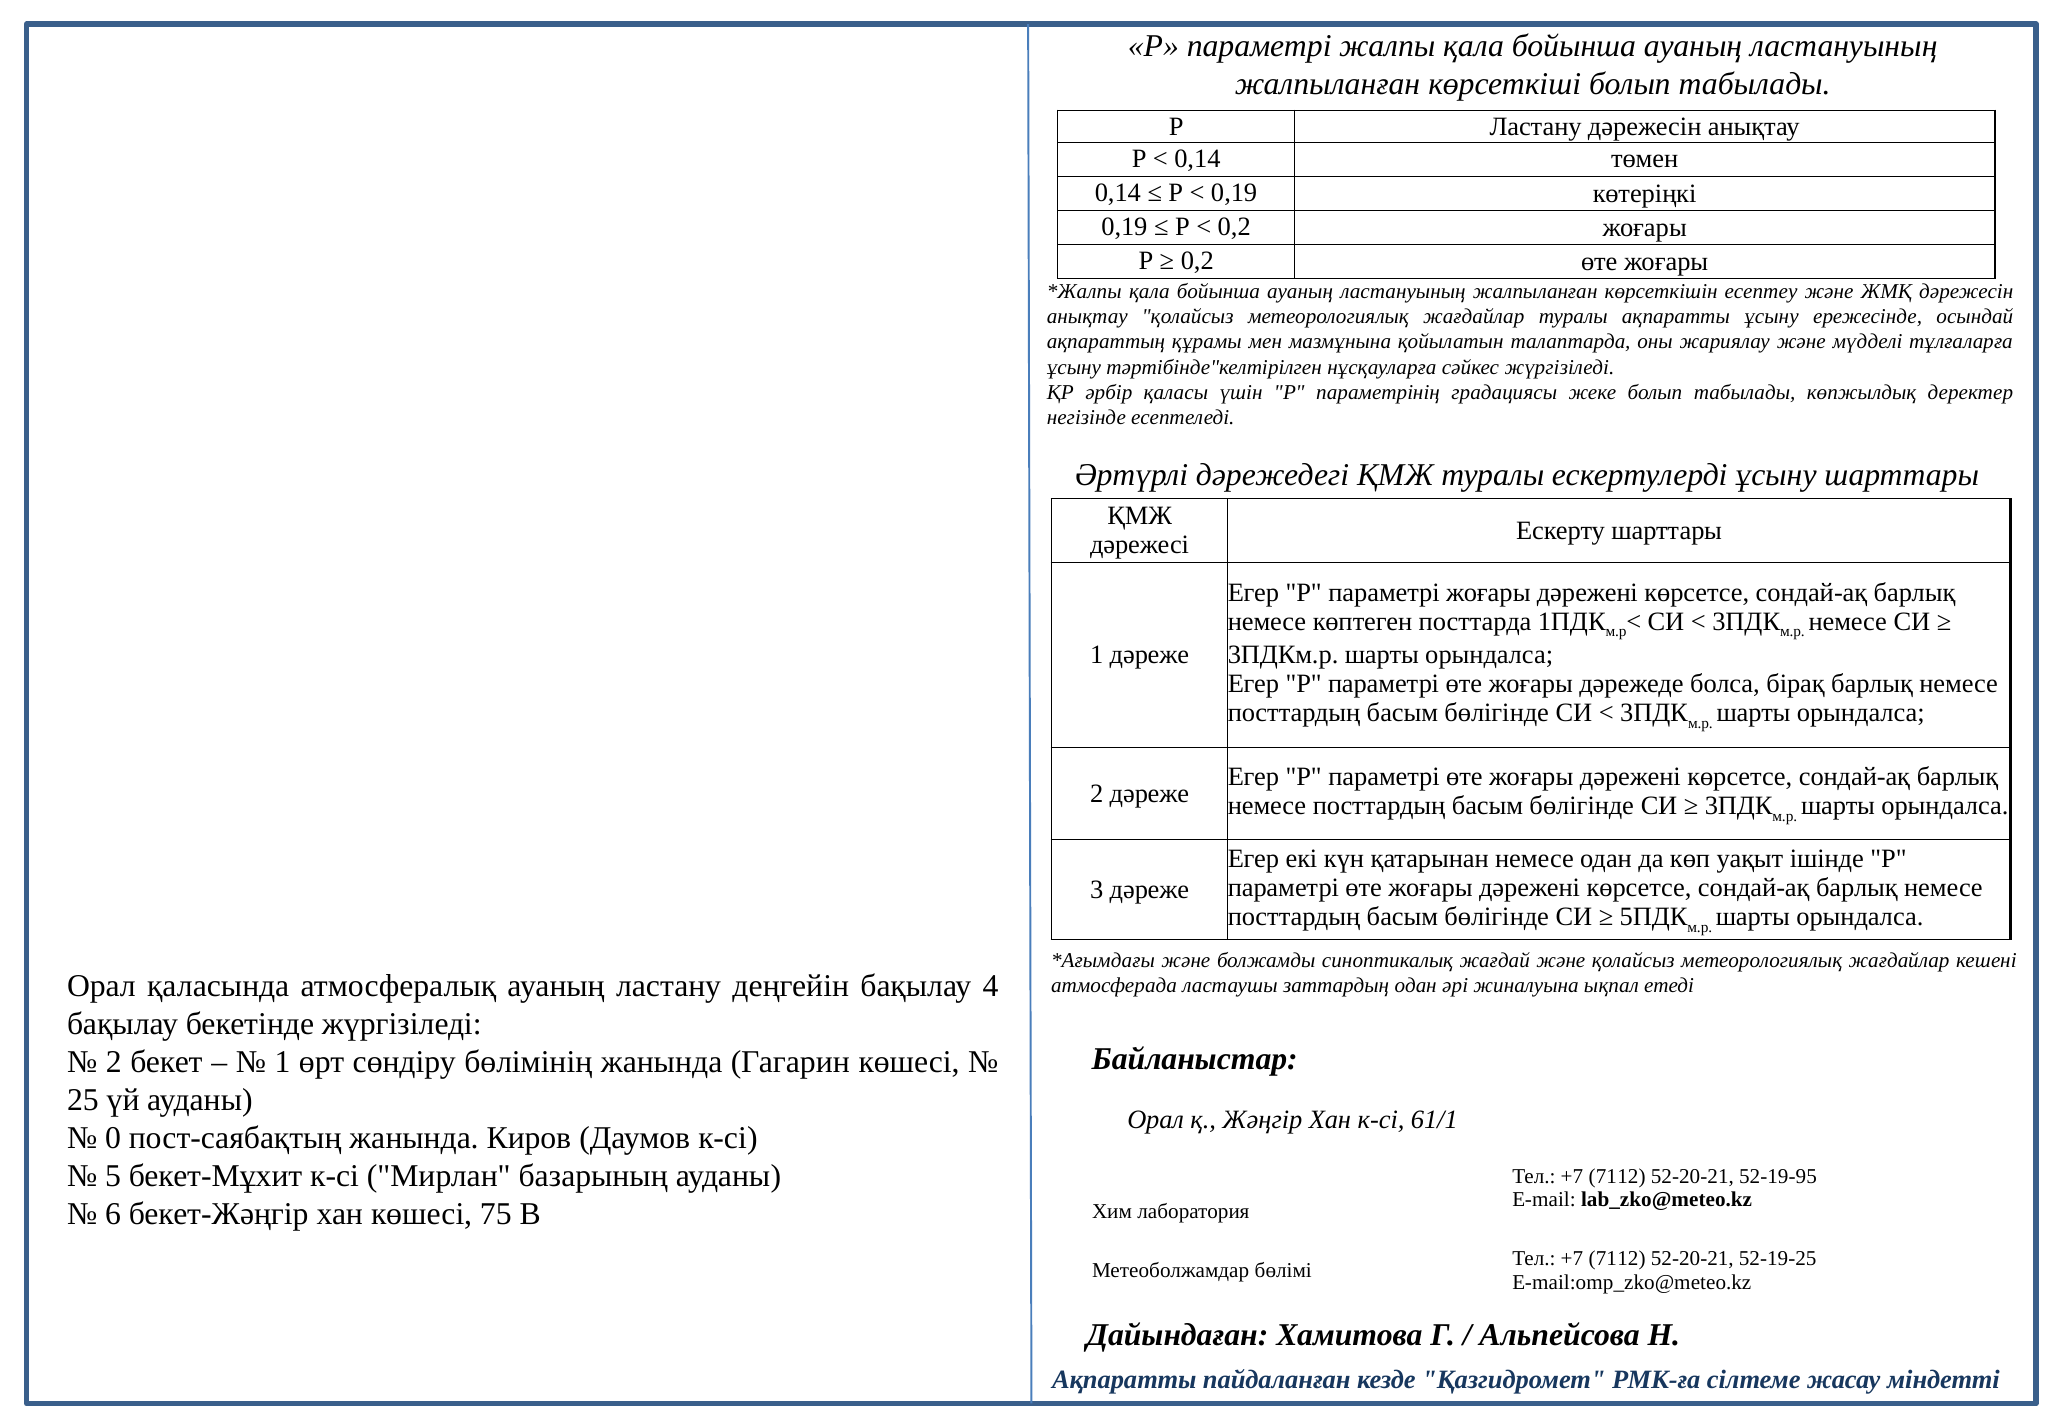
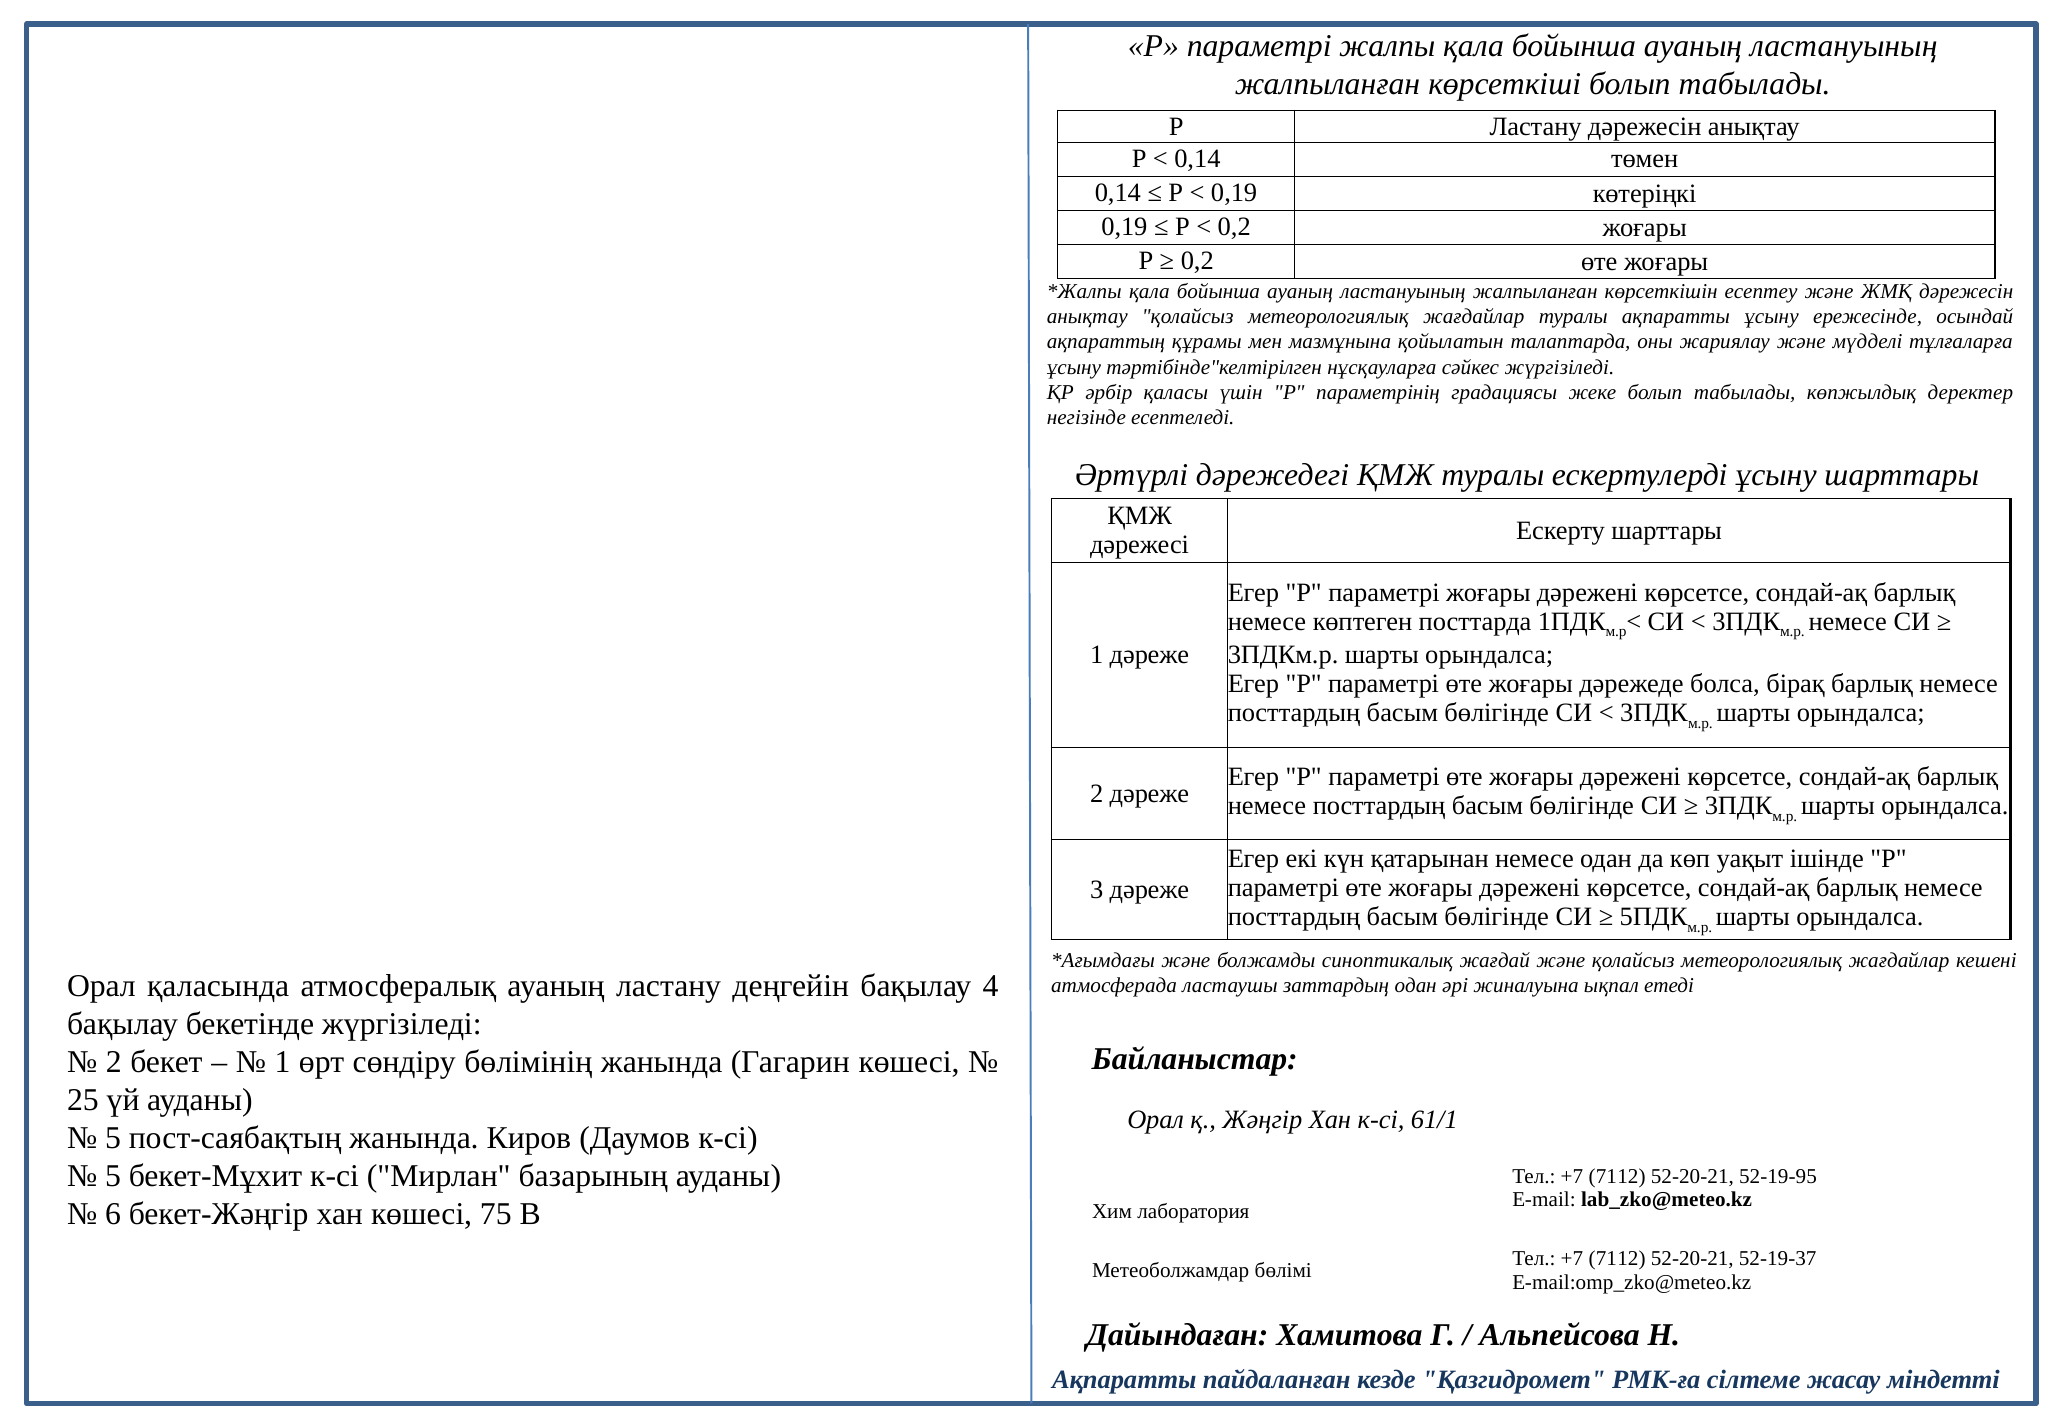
0: 0 -> 5 (113, 1138)
52-19-25: 52-19-25 -> 52-19-37 (1778, 1259)
